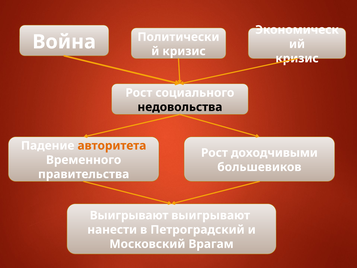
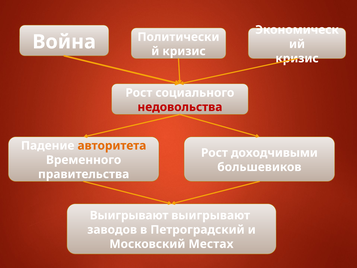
недовольства colour: black -> red (180, 107)
нанести: нанести -> заводов (112, 230)
Врагам: Врагам -> Местах (211, 244)
